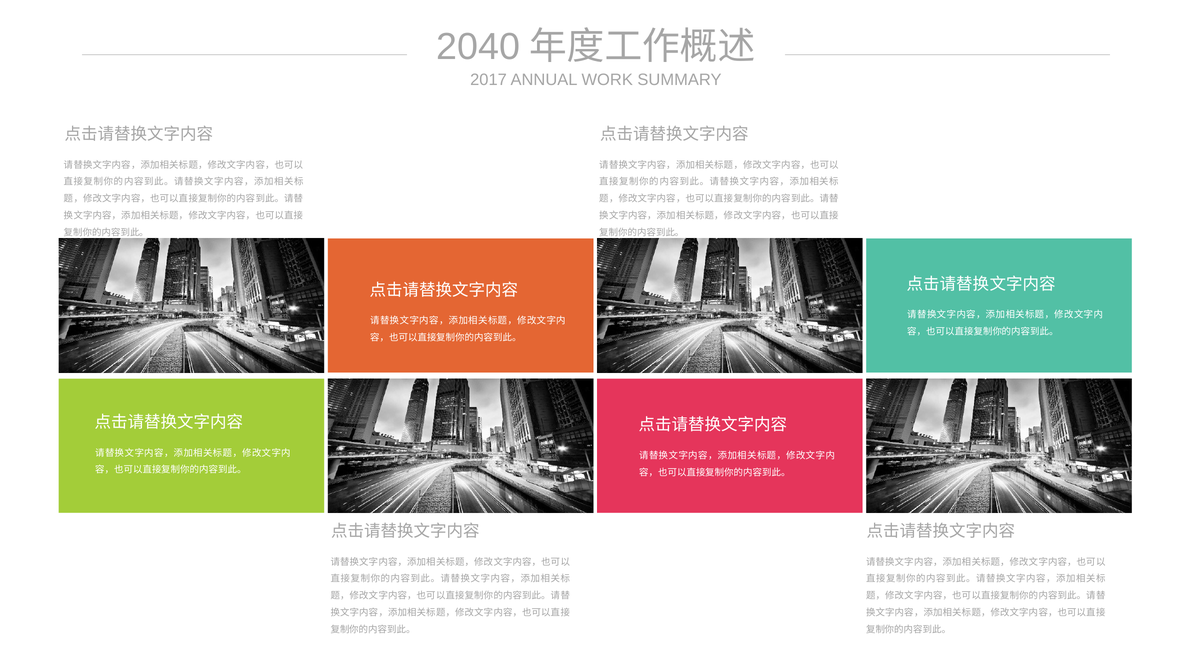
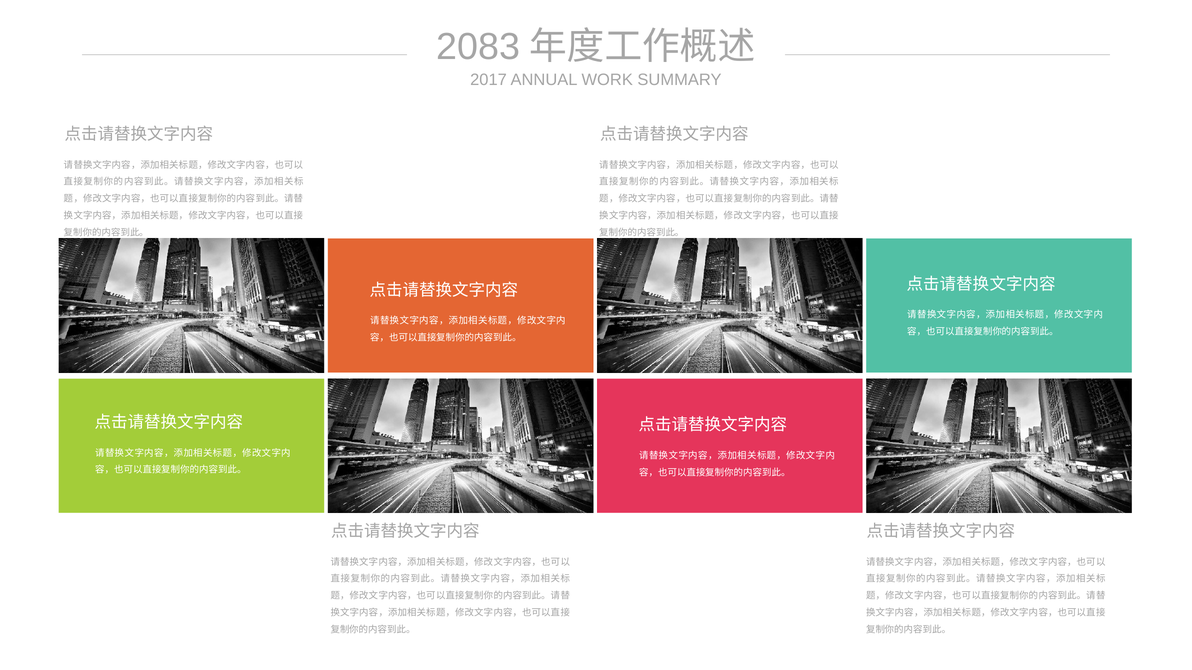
2040: 2040 -> 2083 (478, 47)
